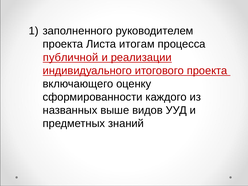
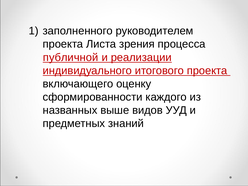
итогам: итогам -> зрения (137, 44)
